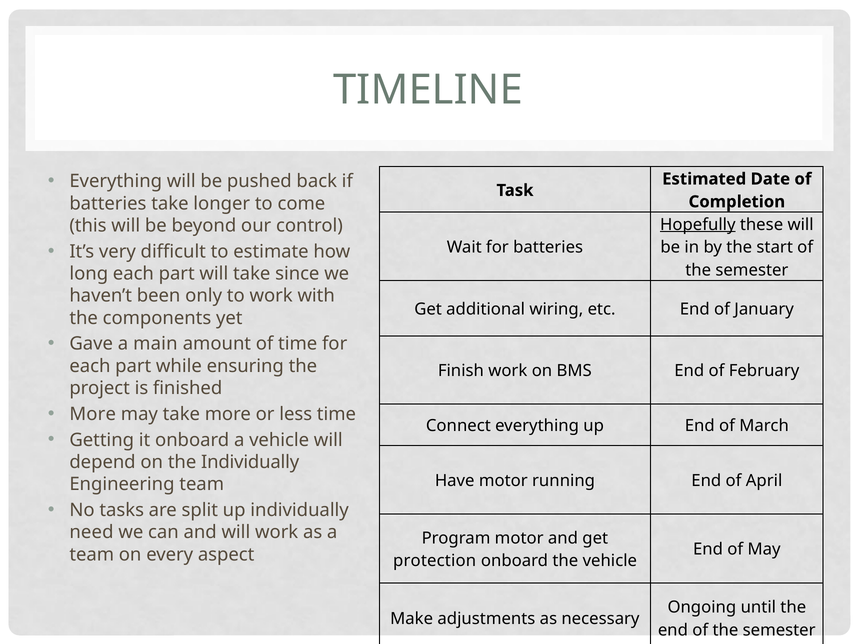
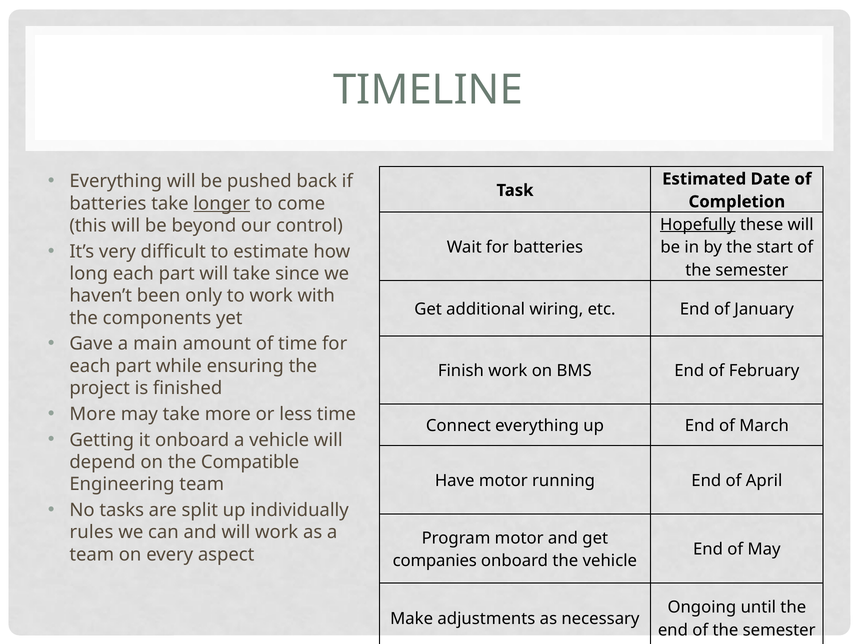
longer underline: none -> present (222, 204)
the Individually: Individually -> Compatible (250, 462)
need: need -> rules (91, 533)
protection: protection -> companies (435, 561)
